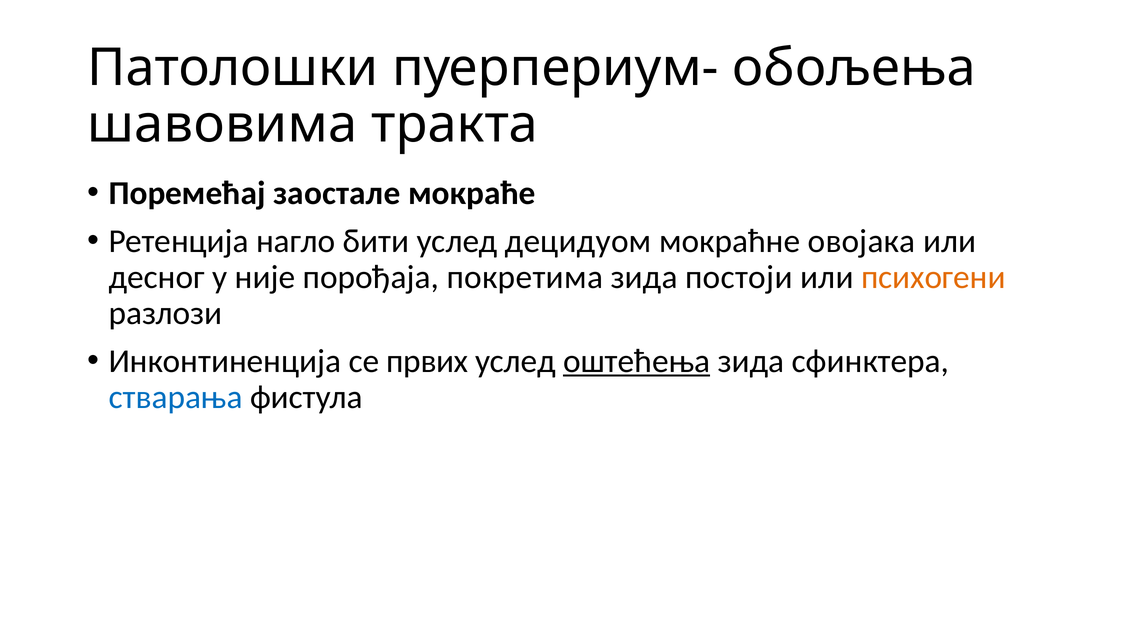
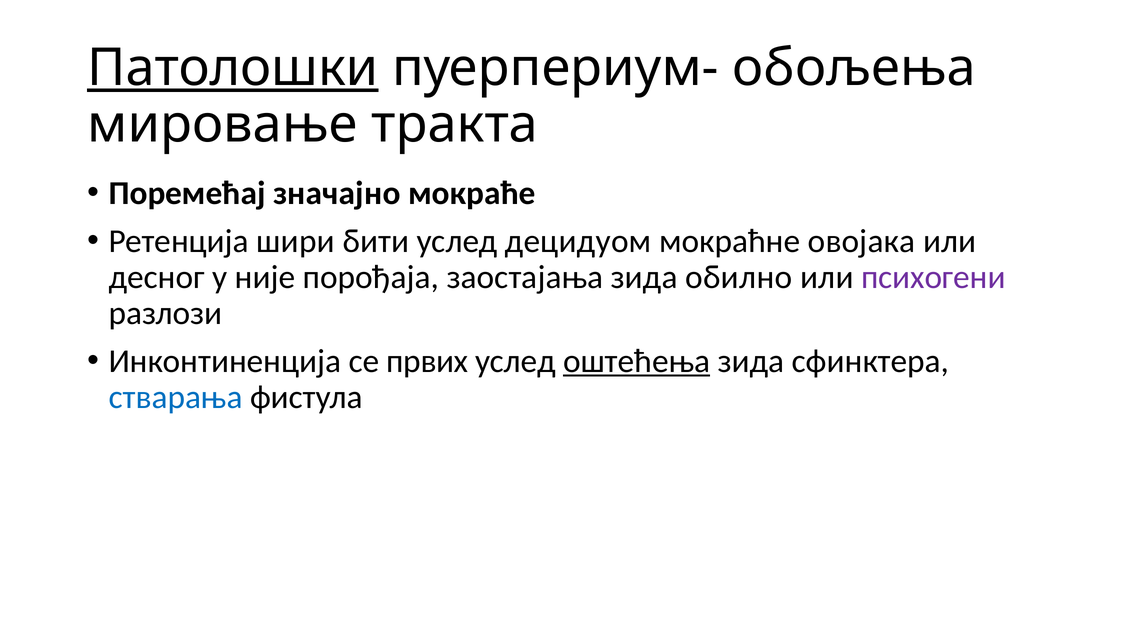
Патолошки underline: none -> present (233, 68)
шавовима: шавовима -> мировање (222, 124)
заостале: заостале -> значајно (337, 193)
нагло: нагло -> шири (296, 241)
покретима: покретима -> заостајања (525, 277)
постоји: постоји -> обилно (739, 277)
психогени colour: orange -> purple (933, 277)
